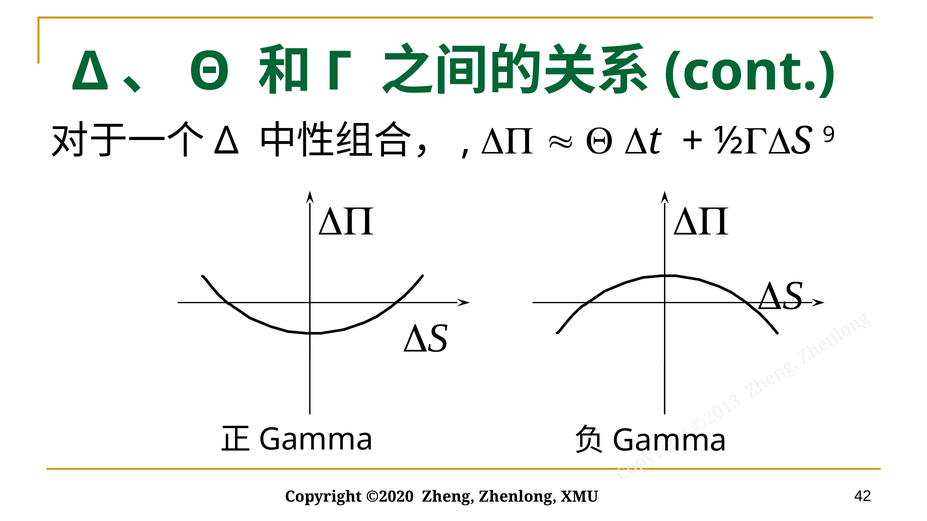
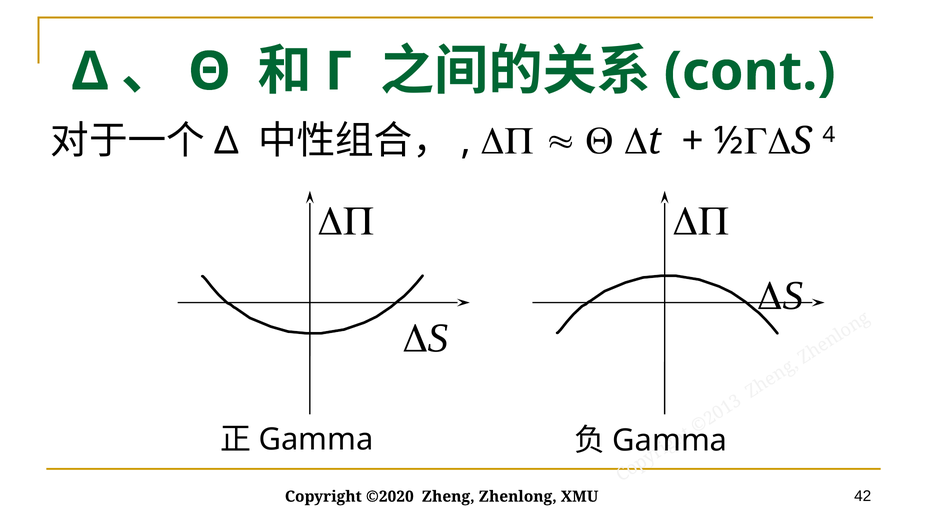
9: 9 -> 4 (829, 135)
